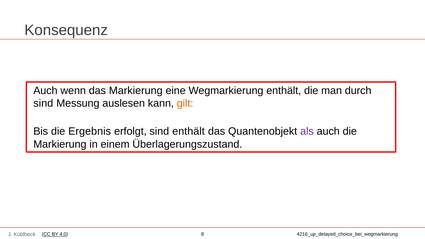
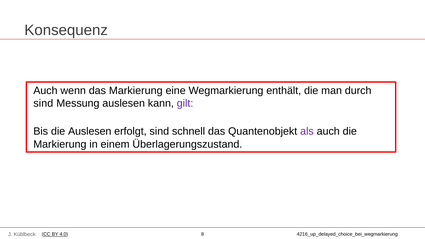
gilt colour: orange -> purple (185, 103)
die Ergebnis: Ergebnis -> Auslesen (90, 131)
sind enthält: enthält -> schnell (189, 131)
